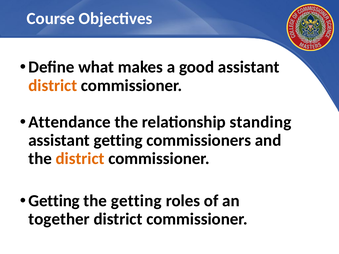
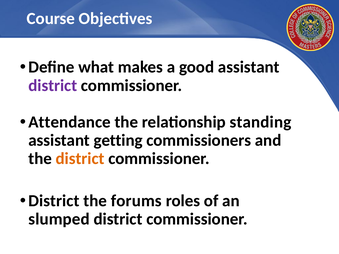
district colour: orange -> purple (53, 86)
Getting: Getting -> District (54, 201)
the getting: getting -> forums (136, 201)
together: together -> slumped (59, 219)
